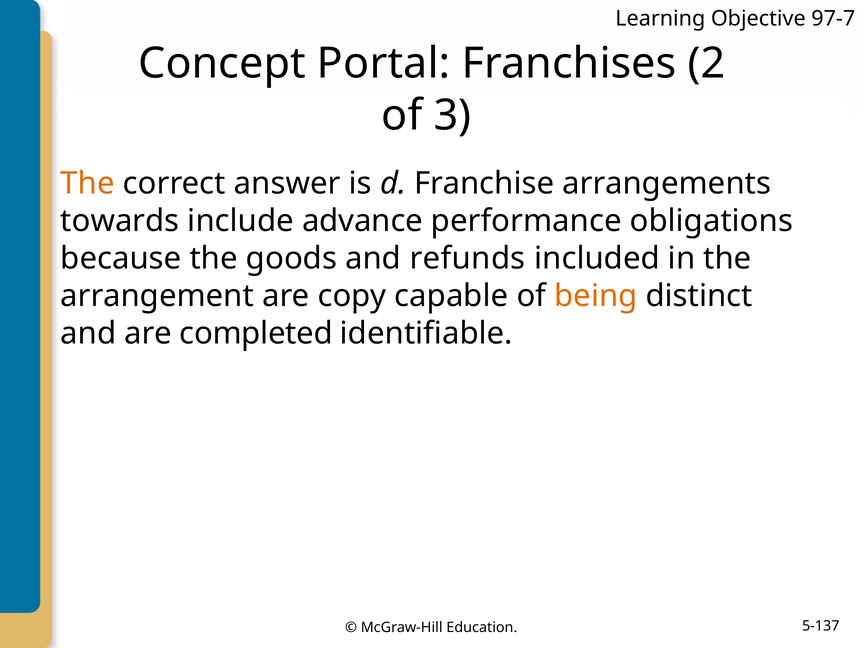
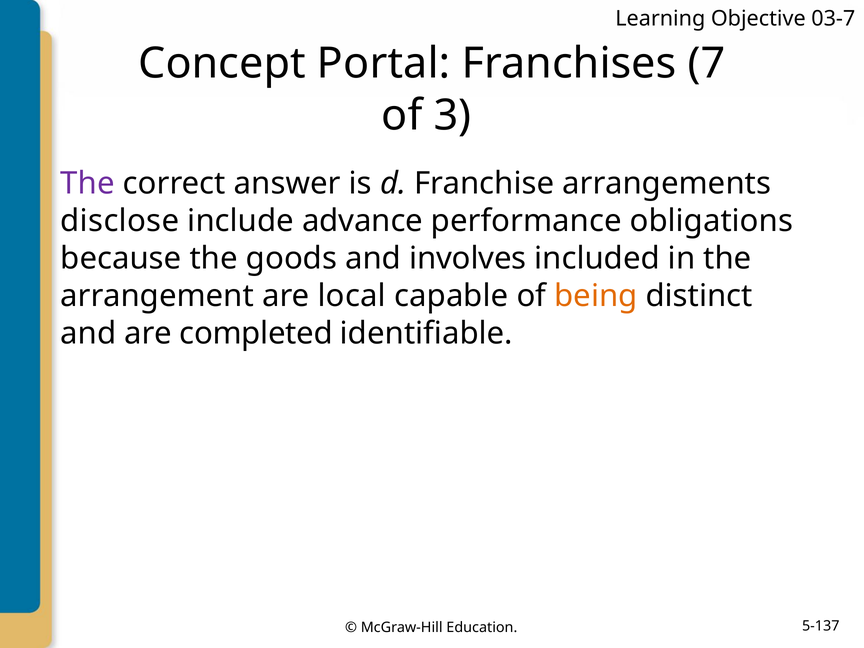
97-7: 97-7 -> 03-7 (833, 18)
2: 2 -> 7 (707, 64)
The colour: orange -> purple (88, 184)
towards: towards -> disclose (120, 221)
refunds: refunds -> involves (468, 258)
copy: copy -> local (352, 296)
